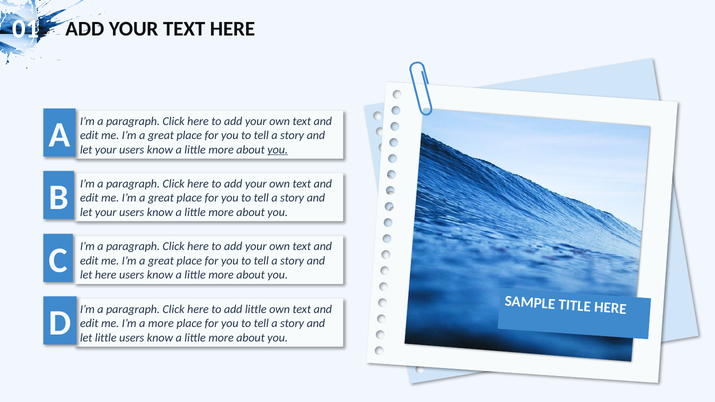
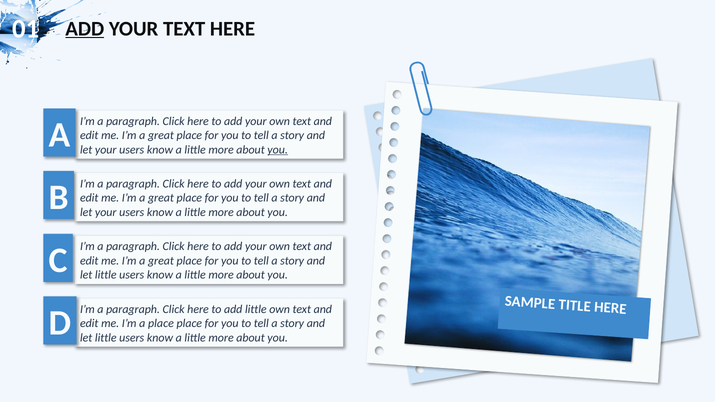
ADD underline: none -> present (85, 29)
here: here -> little (106, 275)
a more: more -> place (161, 324)
